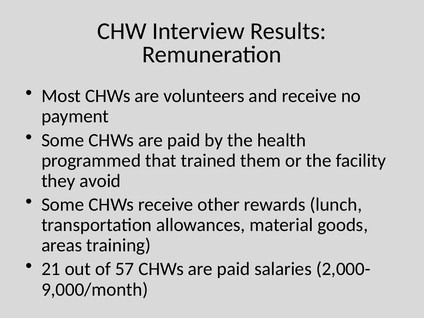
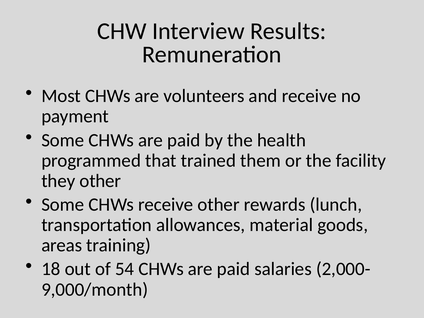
they avoid: avoid -> other (100, 181)
21: 21 -> 18 (51, 269)
57: 57 -> 54 (125, 269)
